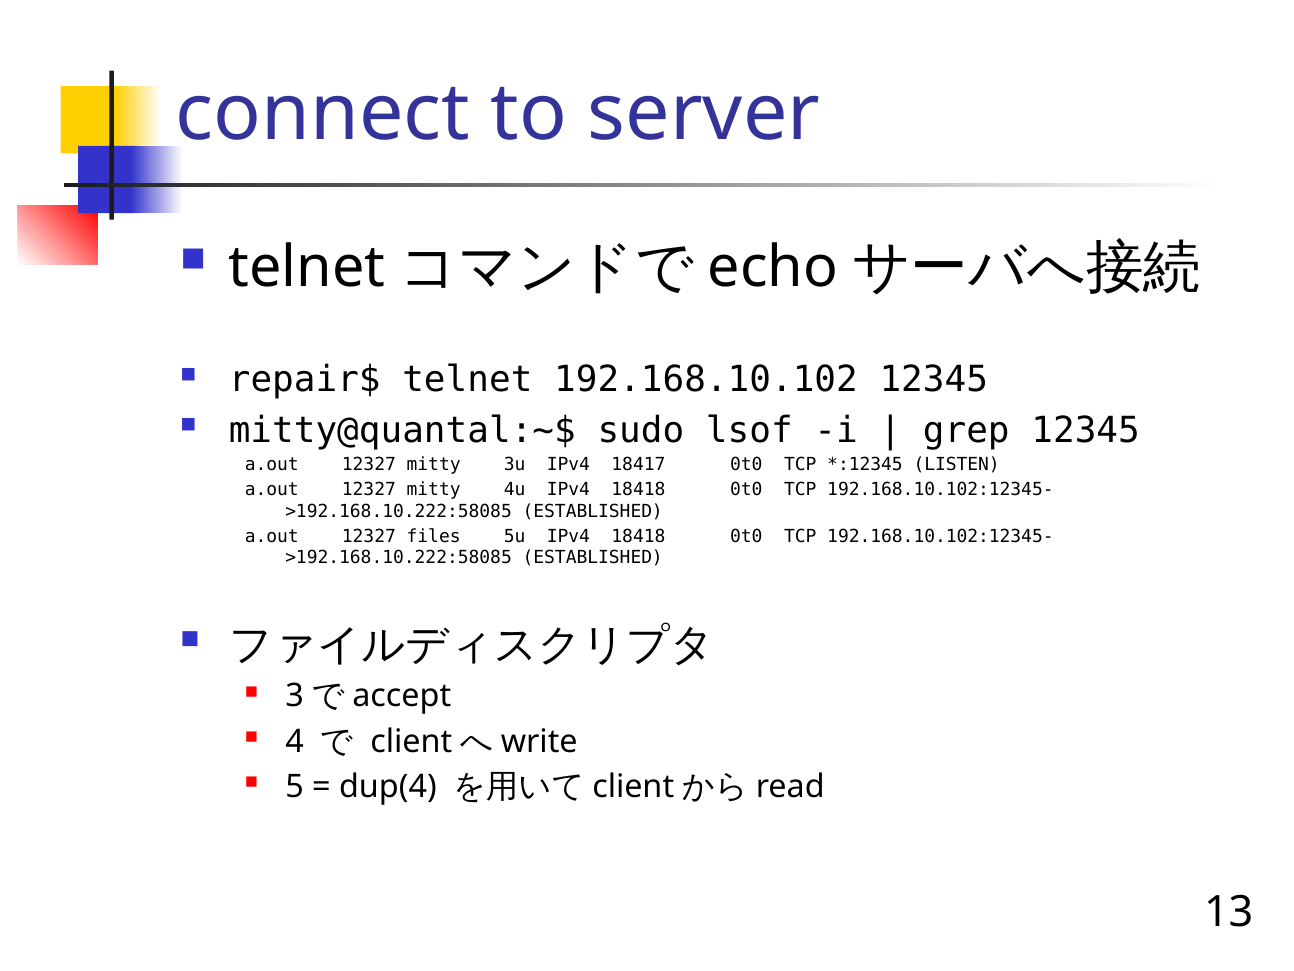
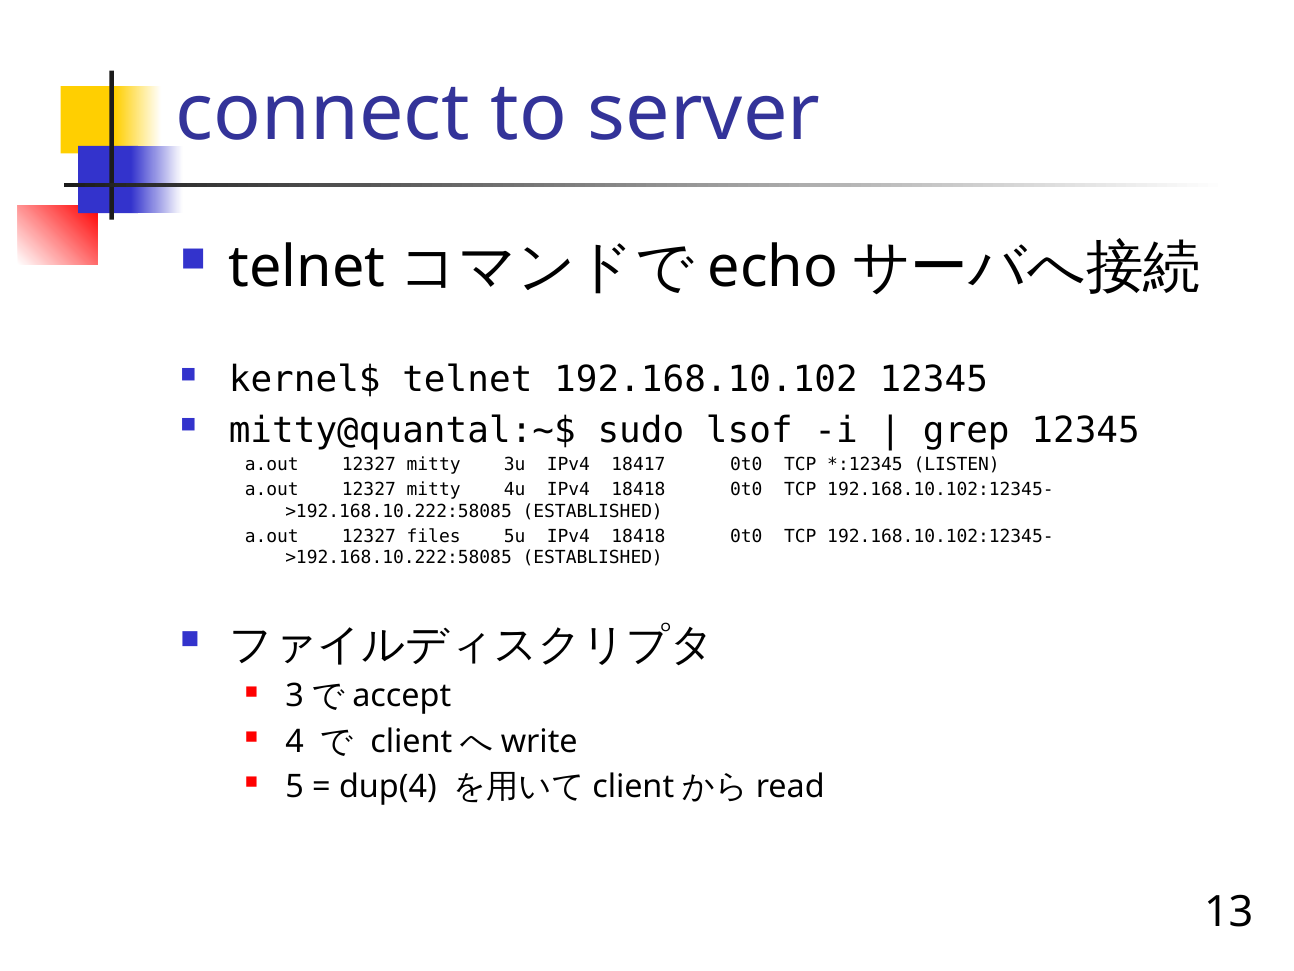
repair$: repair$ -> kernel$ (305, 380)
